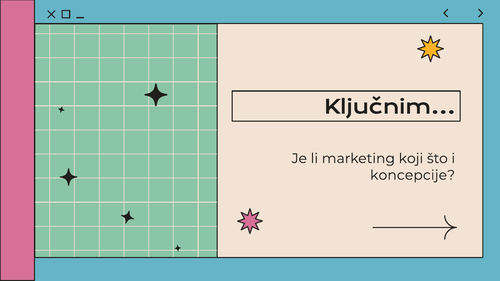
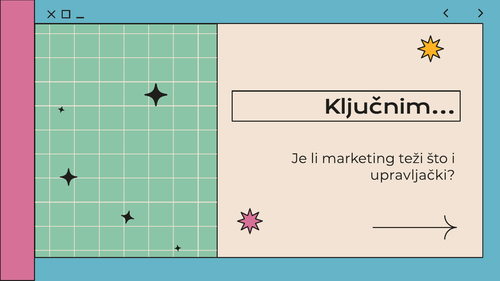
koji: koji -> teži (411, 159)
koncepcije: koncepcije -> upravljački (413, 175)
